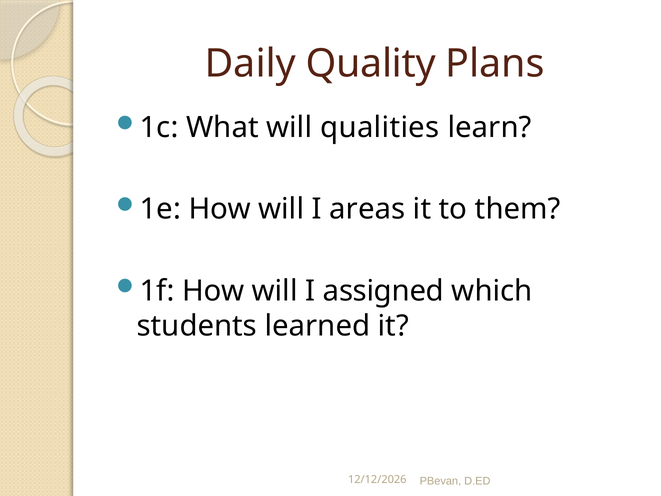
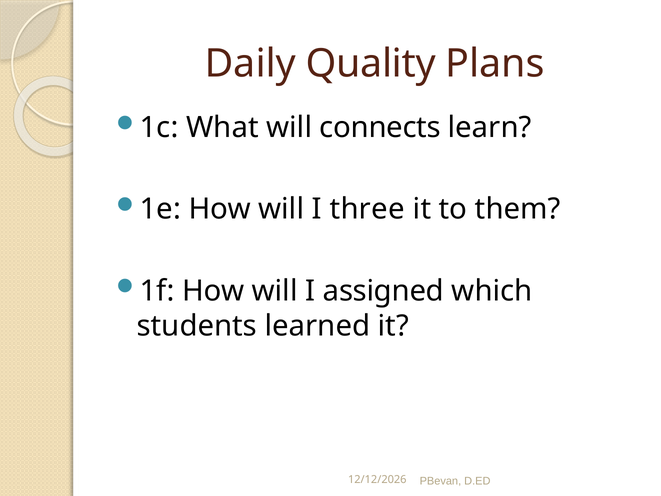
qualities: qualities -> connects (380, 128)
areas: areas -> three (367, 209)
